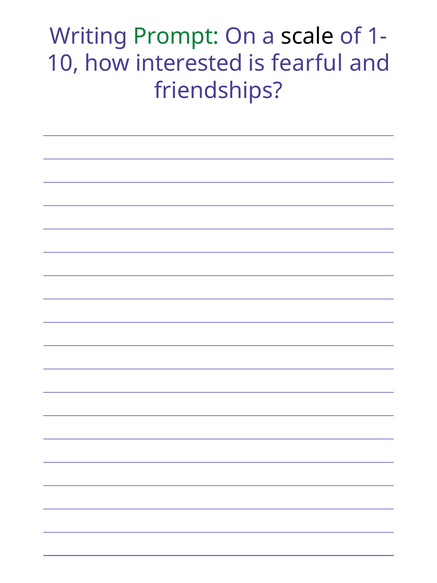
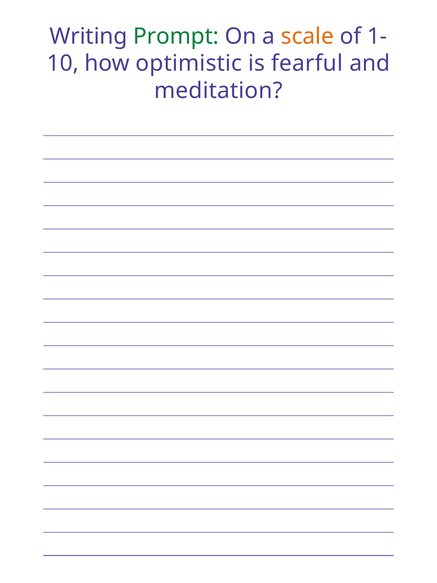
scale colour: black -> orange (307, 36)
interested: interested -> optimistic (189, 63)
friendships: friendships -> meditation (218, 91)
